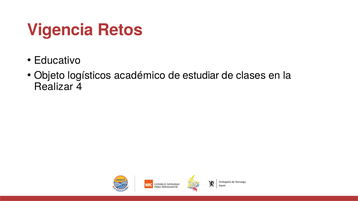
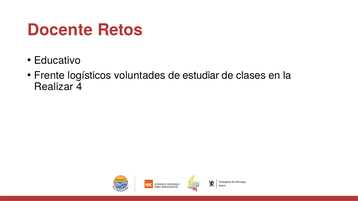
Vigencia: Vigencia -> Docente (60, 30)
Objeto: Objeto -> Frente (49, 75)
académico: académico -> voluntades (140, 75)
